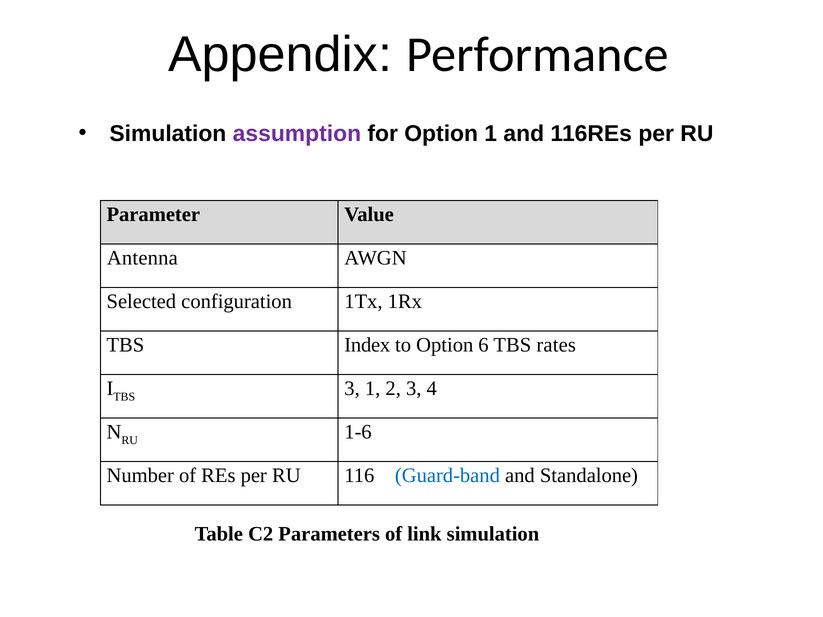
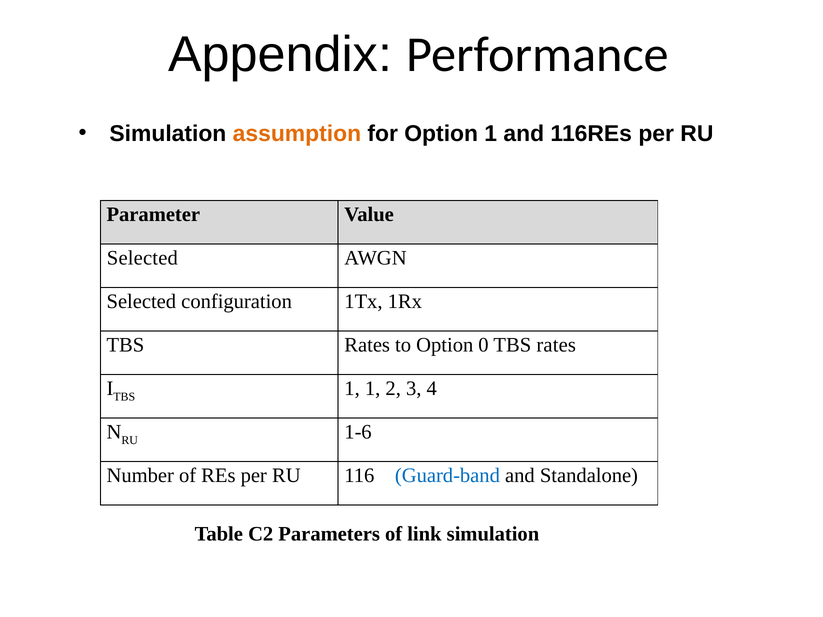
assumption colour: purple -> orange (297, 134)
Antenna: Antenna -> Selected (142, 258)
Index: Index -> Rates (367, 345)
6: 6 -> 0 (484, 345)
TBS 3: 3 -> 1 (352, 389)
